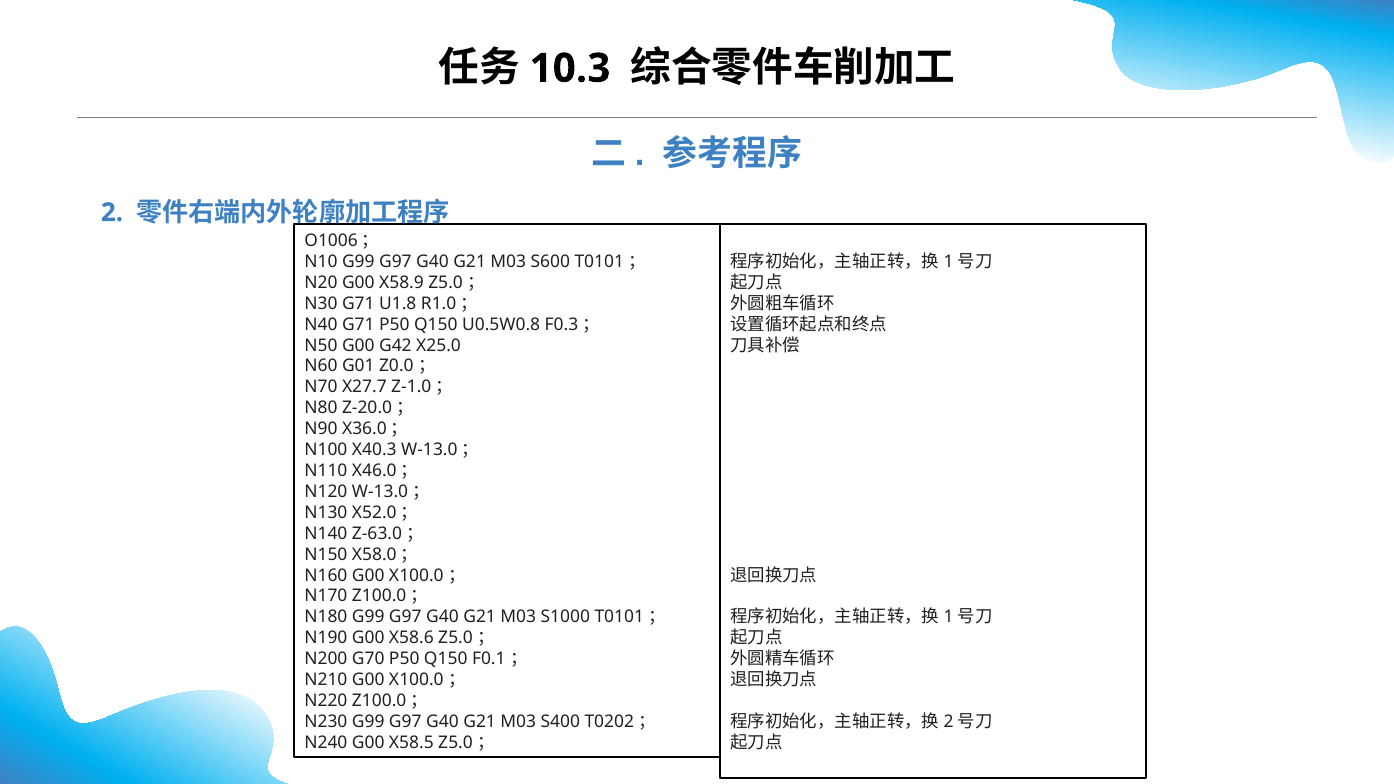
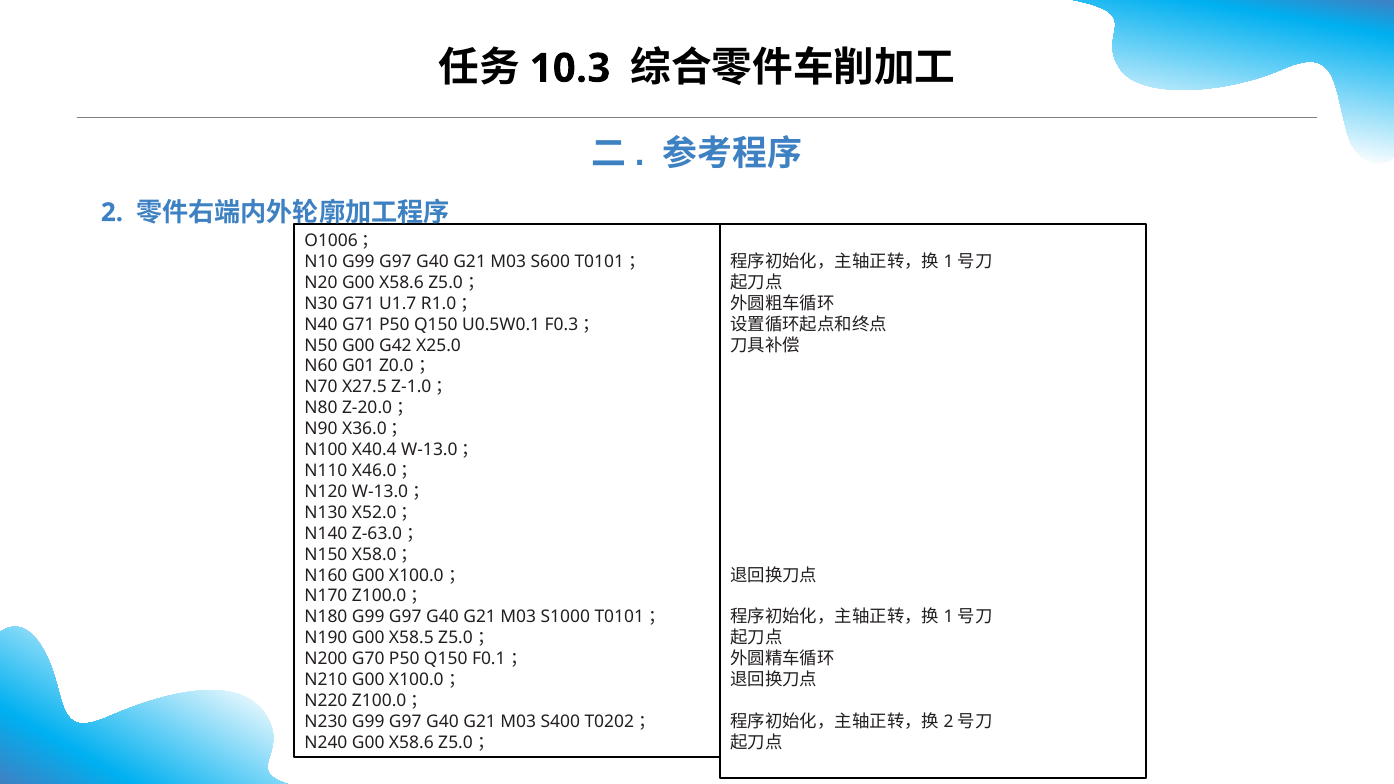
N20 G00 X58.9: X58.9 -> X58.6 (401, 283)
U1.8: U1.8 -> U1.7 (398, 304)
U0.5W0.8: U0.5W0.8 -> U0.5W0.1 (501, 324)
X27.7: X27.7 -> X27.5 (364, 387)
X40.3: X40.3 -> X40.4 (374, 450)
X58.6: X58.6 -> X58.5 (411, 638)
N240 G00 X58.5: X58.5 -> X58.6 (411, 743)
